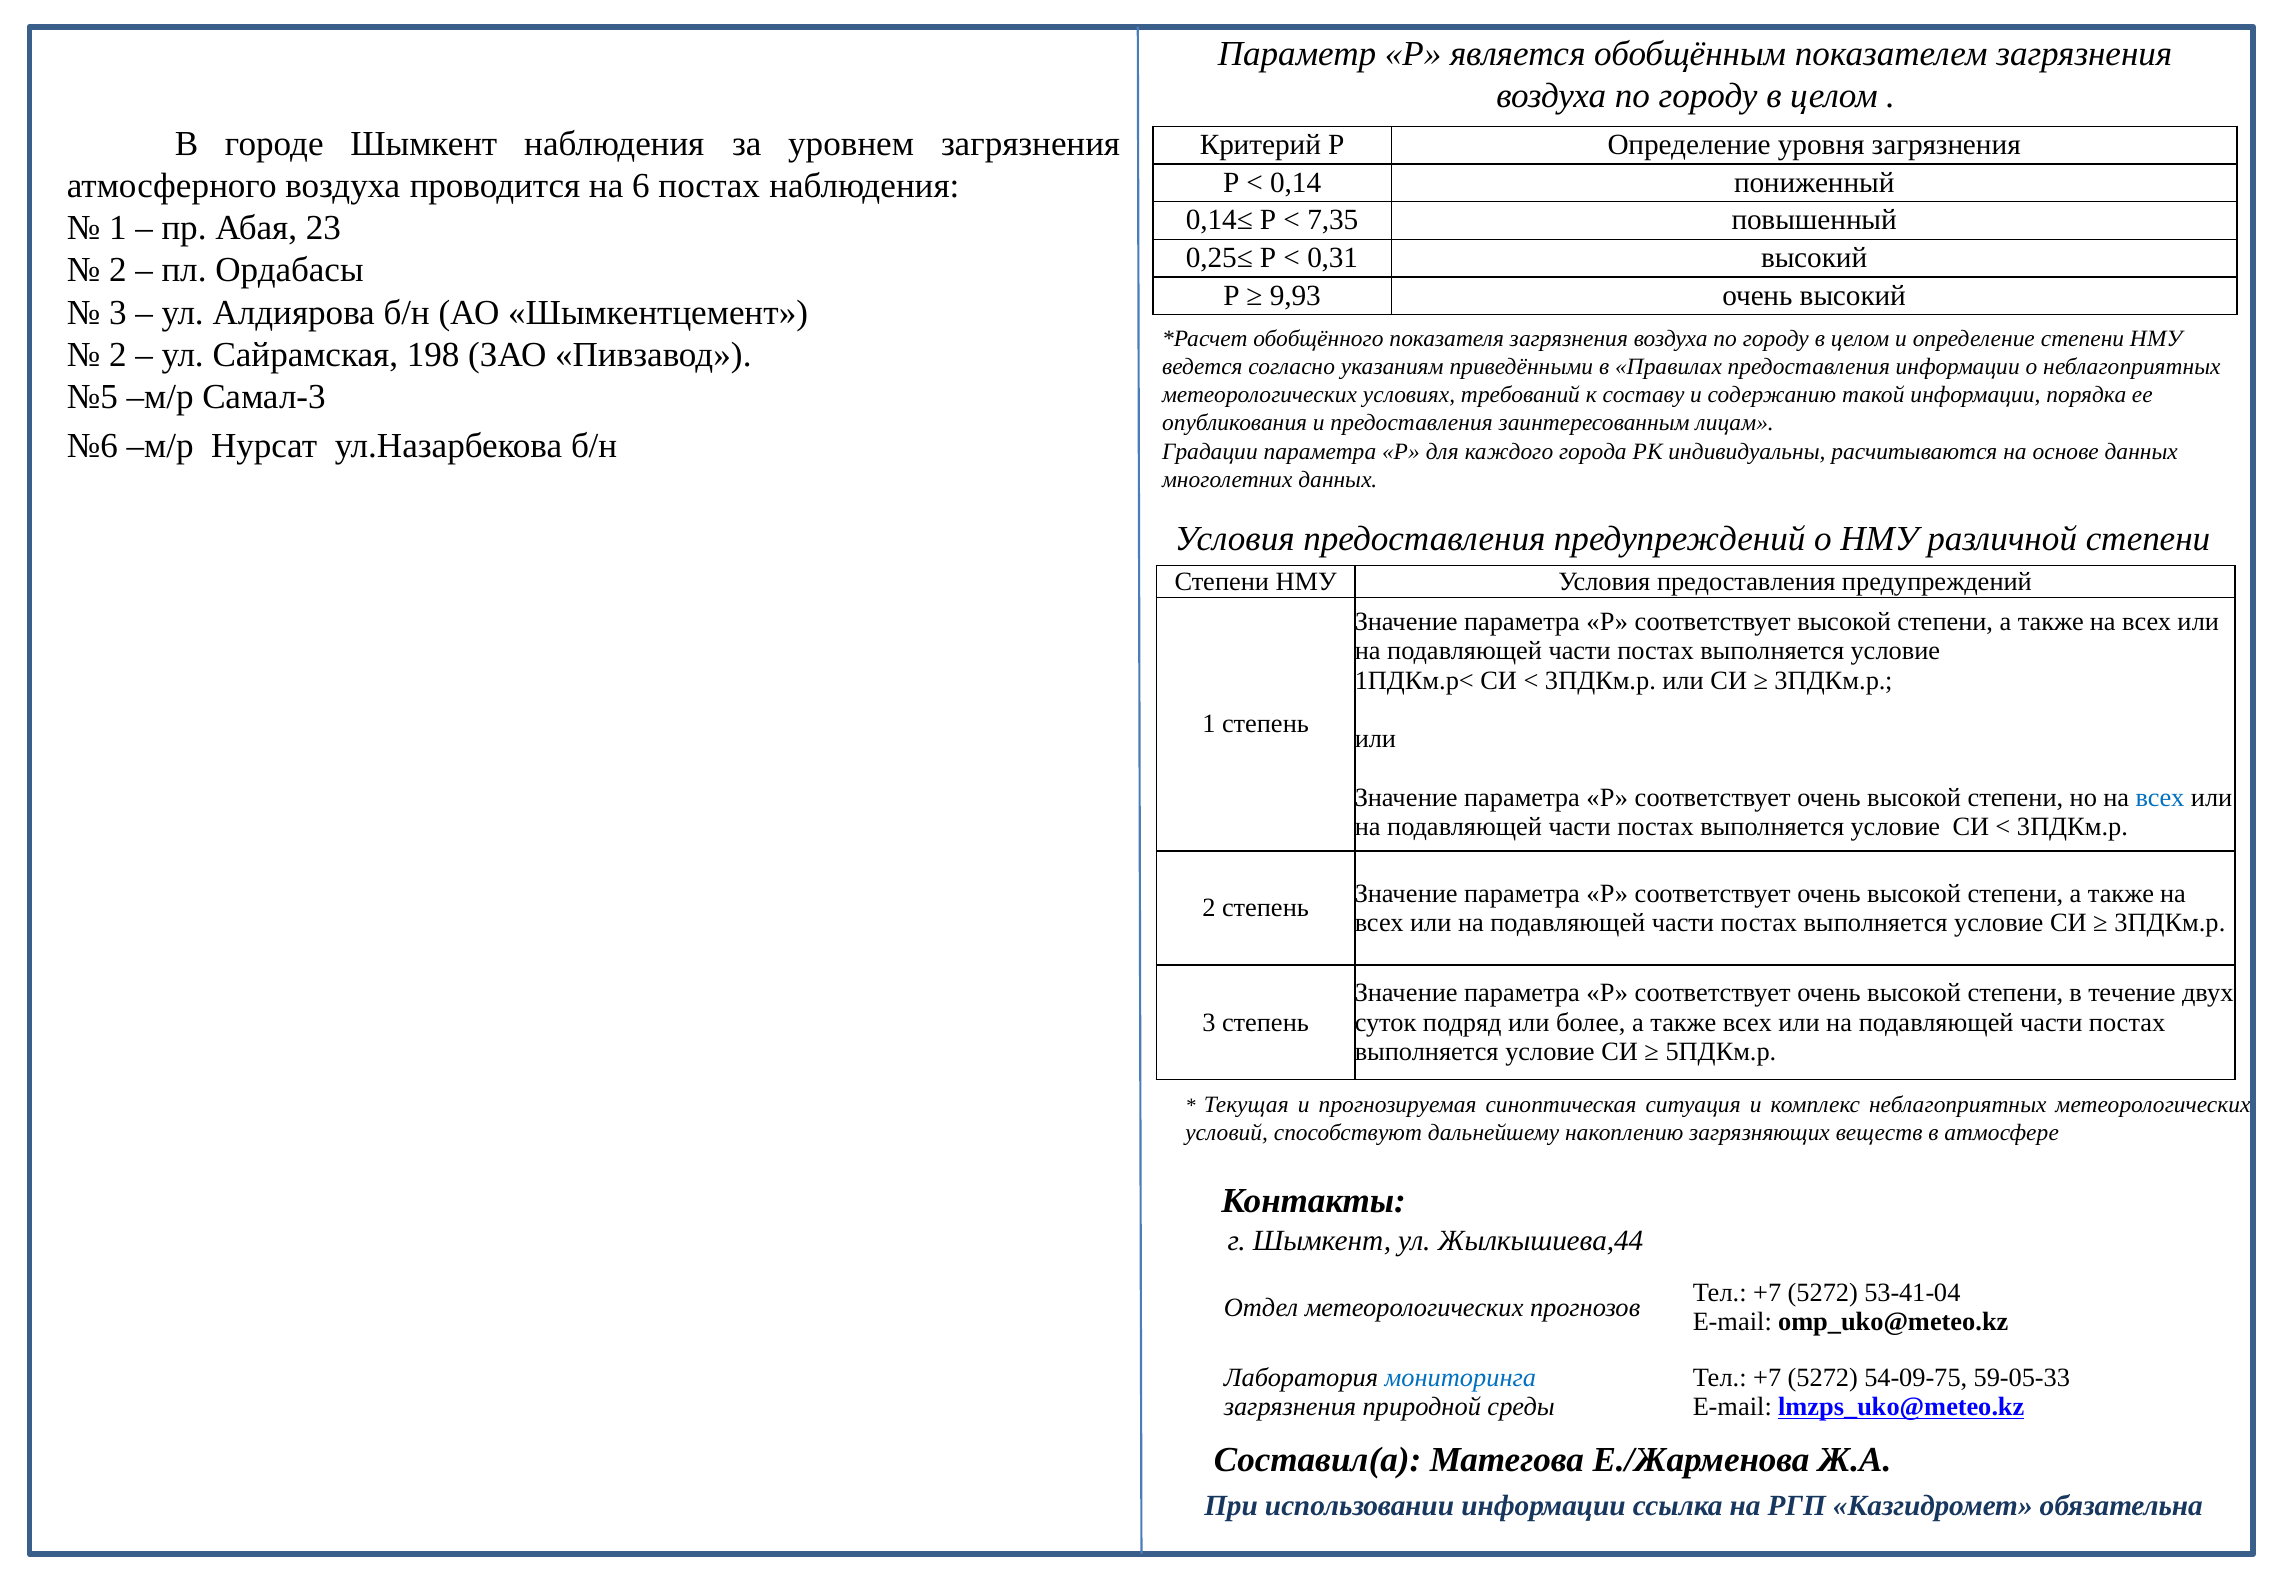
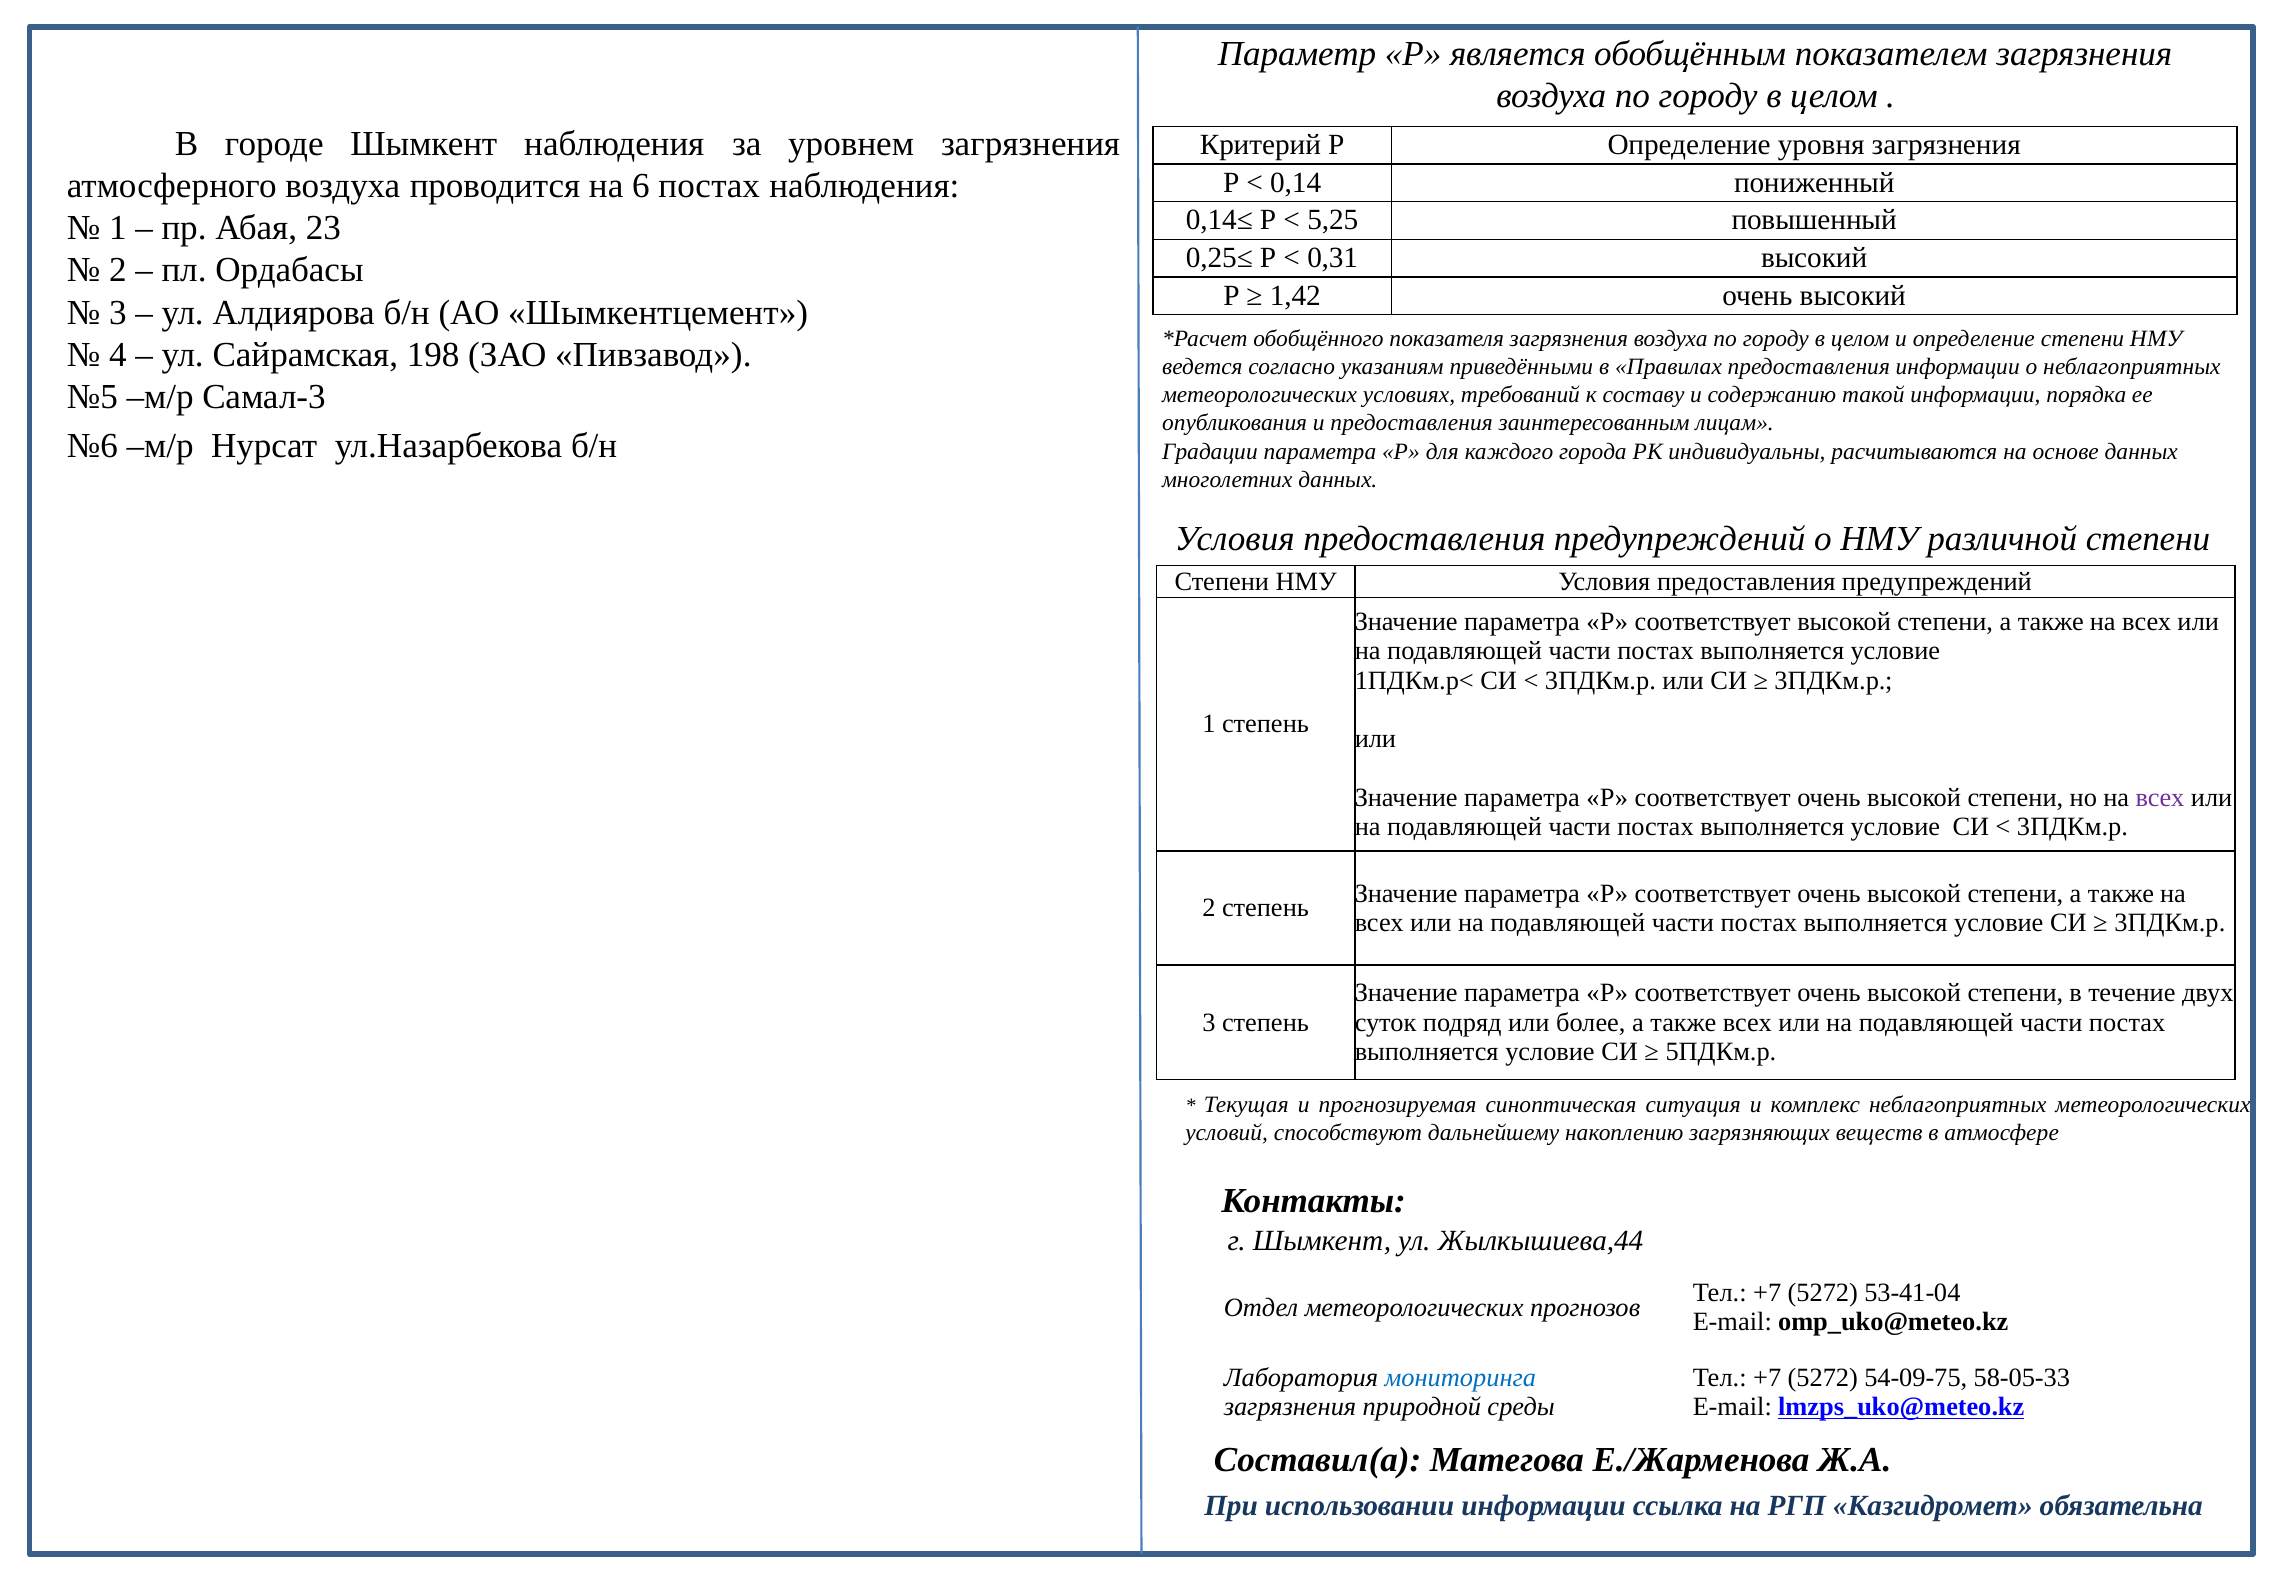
7,35: 7,35 -> 5,25 (1333, 220)
9,93: 9,93 -> 1,42 (1295, 296)
2: 2 -> 4 (118, 354)
всех colour: blue -> purple (2160, 797)
59-05-33: 59-05-33 -> 58-05-33 (2022, 1377)
